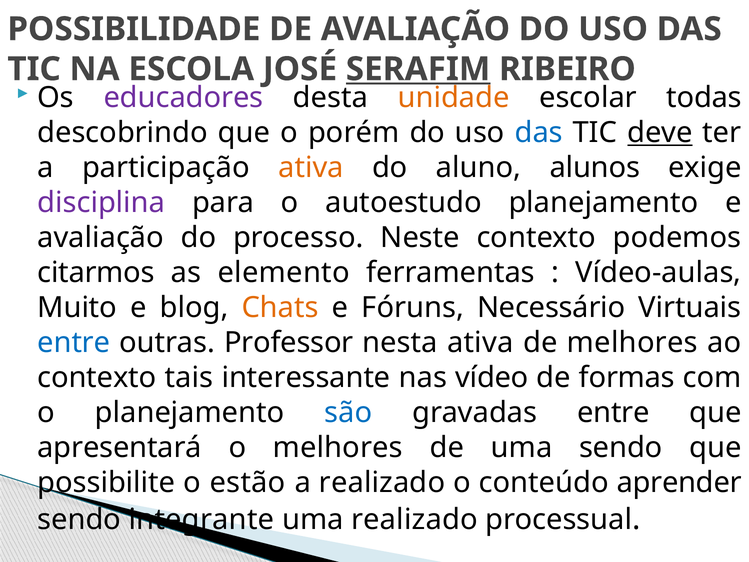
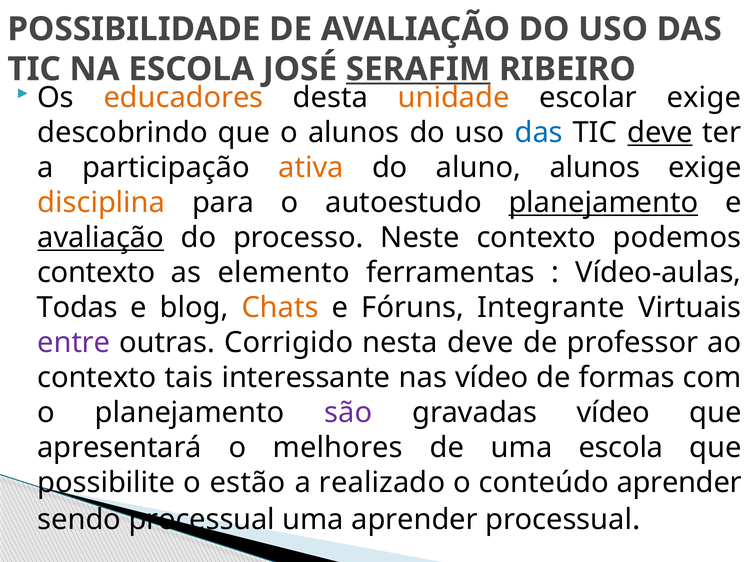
educadores colour: purple -> orange (183, 98)
escolar todas: todas -> exige (704, 98)
o porém: porém -> alunos (354, 133)
disciplina colour: purple -> orange (101, 203)
planejamento underline: none -> present (603, 203)
avaliação underline: none -> present (101, 238)
citarmos: citarmos -> contexto (96, 272)
Muito: Muito -> Todas (77, 307)
Necessário: Necessário -> Integrante (551, 307)
entre colour: blue -> purple (74, 342)
Professor: Professor -> Corrigido (289, 342)
nesta ativa: ativa -> deve (480, 342)
de melhores: melhores -> professor (633, 342)
são colour: blue -> purple (348, 412)
gravadas entre: entre -> vídeo (613, 412)
uma sendo: sendo -> escola (621, 447)
sendo integrante: integrante -> processual (202, 519)
uma realizado: realizado -> aprender (415, 519)
